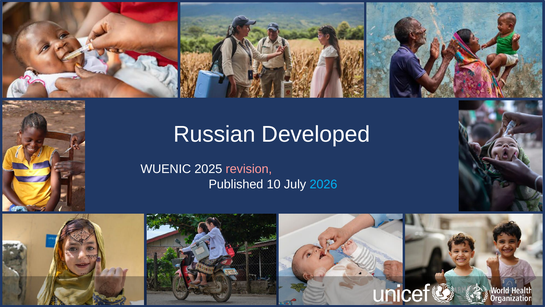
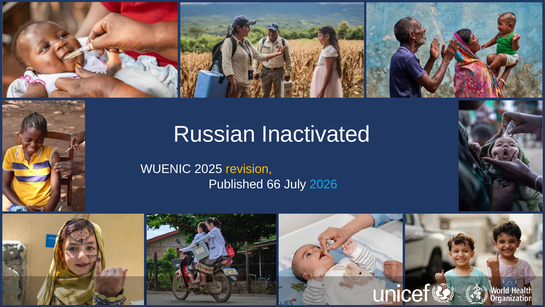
Developed: Developed -> Inactivated (316, 134)
revision colour: pink -> yellow (249, 169)
10: 10 -> 66 (274, 184)
